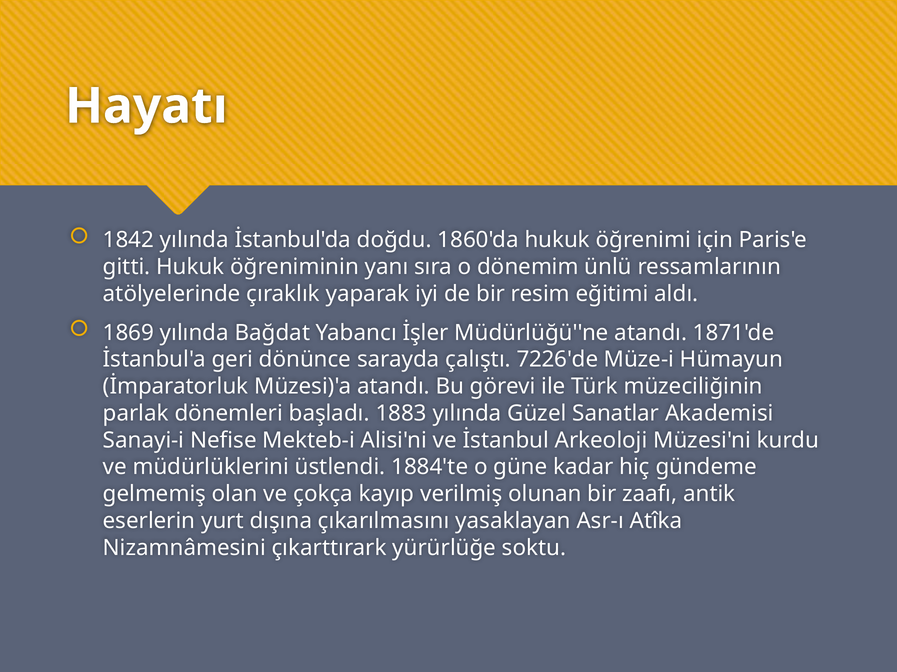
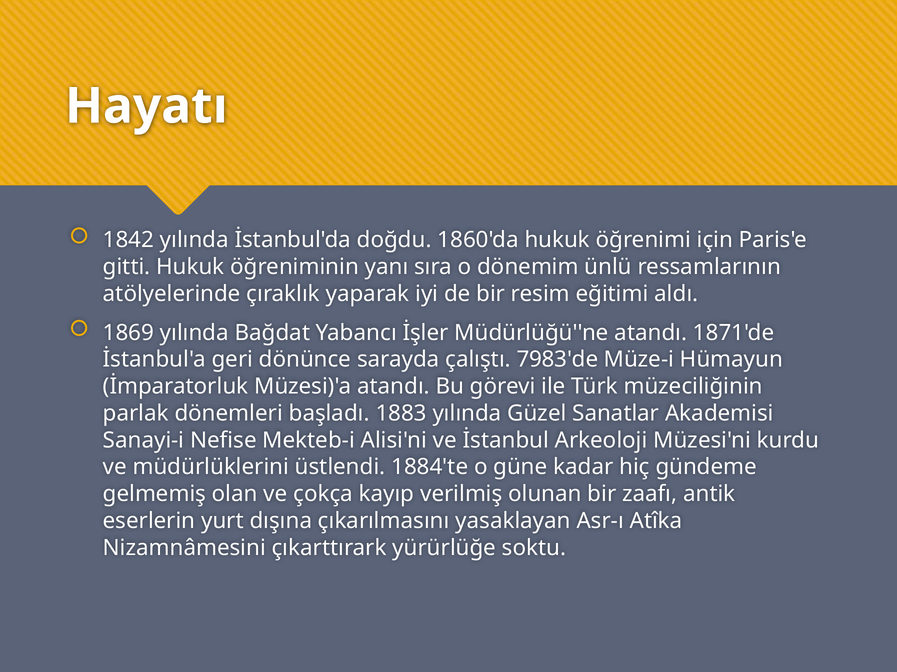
7226'de: 7226'de -> 7983'de (557, 360)
